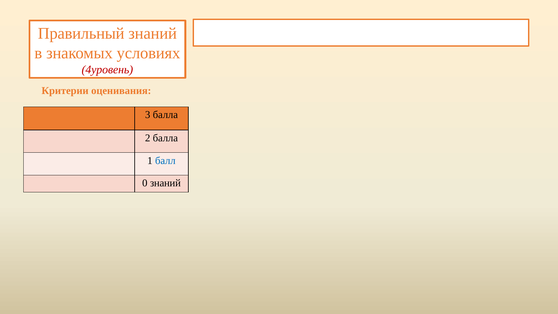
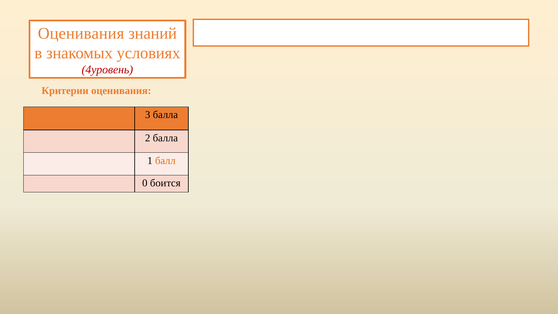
Правильный: Правильный -> Оценивания (81, 34)
балл colour: blue -> orange (165, 161)
0 знаний: знаний -> боится (165, 183)
